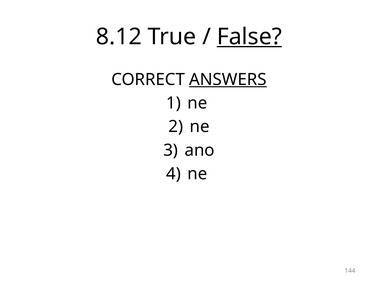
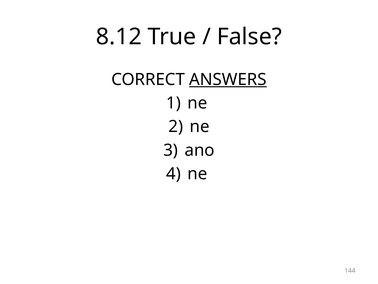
False underline: present -> none (249, 37)
